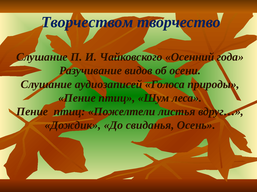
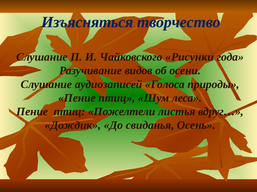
Творчеством: Творчеством -> Изъясняться (87, 22)
Осенний: Осенний -> Рисунки (190, 57)
